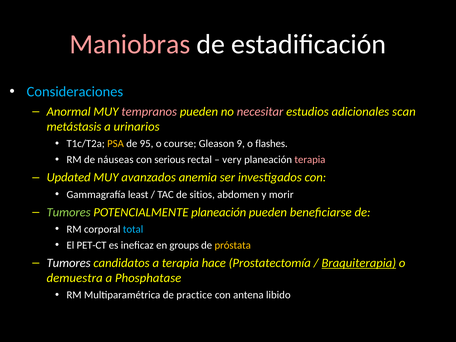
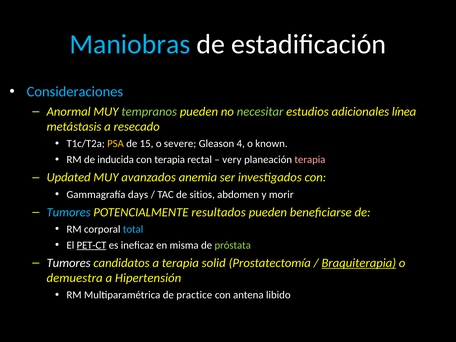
Maniobras colour: pink -> light blue (130, 44)
tempranos colour: pink -> light green (149, 112)
necesitar colour: pink -> light green (260, 112)
scan: scan -> línea (404, 112)
urinarios: urinarios -> resecado (137, 127)
95: 95 -> 15 (147, 144)
course: course -> severe (180, 144)
9: 9 -> 4 (241, 144)
flashes: flashes -> known (271, 144)
náuseas: náuseas -> inducida (116, 160)
con serious: serious -> terapia (170, 160)
least: least -> days (138, 194)
Tumores colour: light green -> light blue (69, 212)
POTENCIALMENTE planeación: planeación -> resultados (219, 212)
PET-CT underline: none -> present (92, 245)
groups: groups -> misma (184, 245)
próstata colour: yellow -> light green (233, 245)
hace: hace -> solid (214, 263)
Phosphatase: Phosphatase -> Hipertensión (148, 278)
